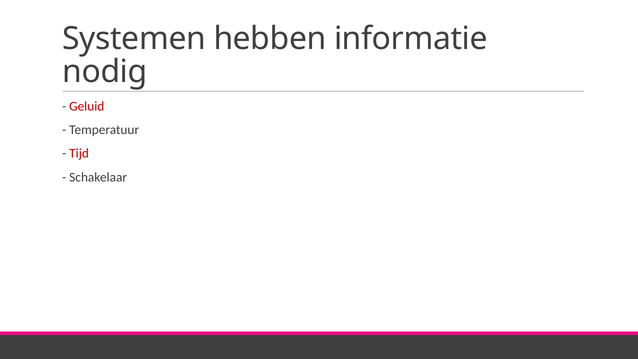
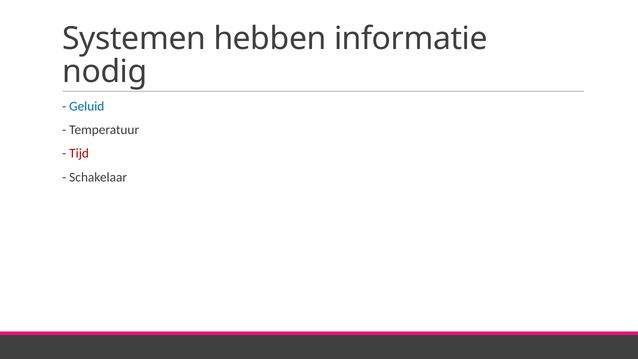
Geluid colour: red -> blue (87, 106)
